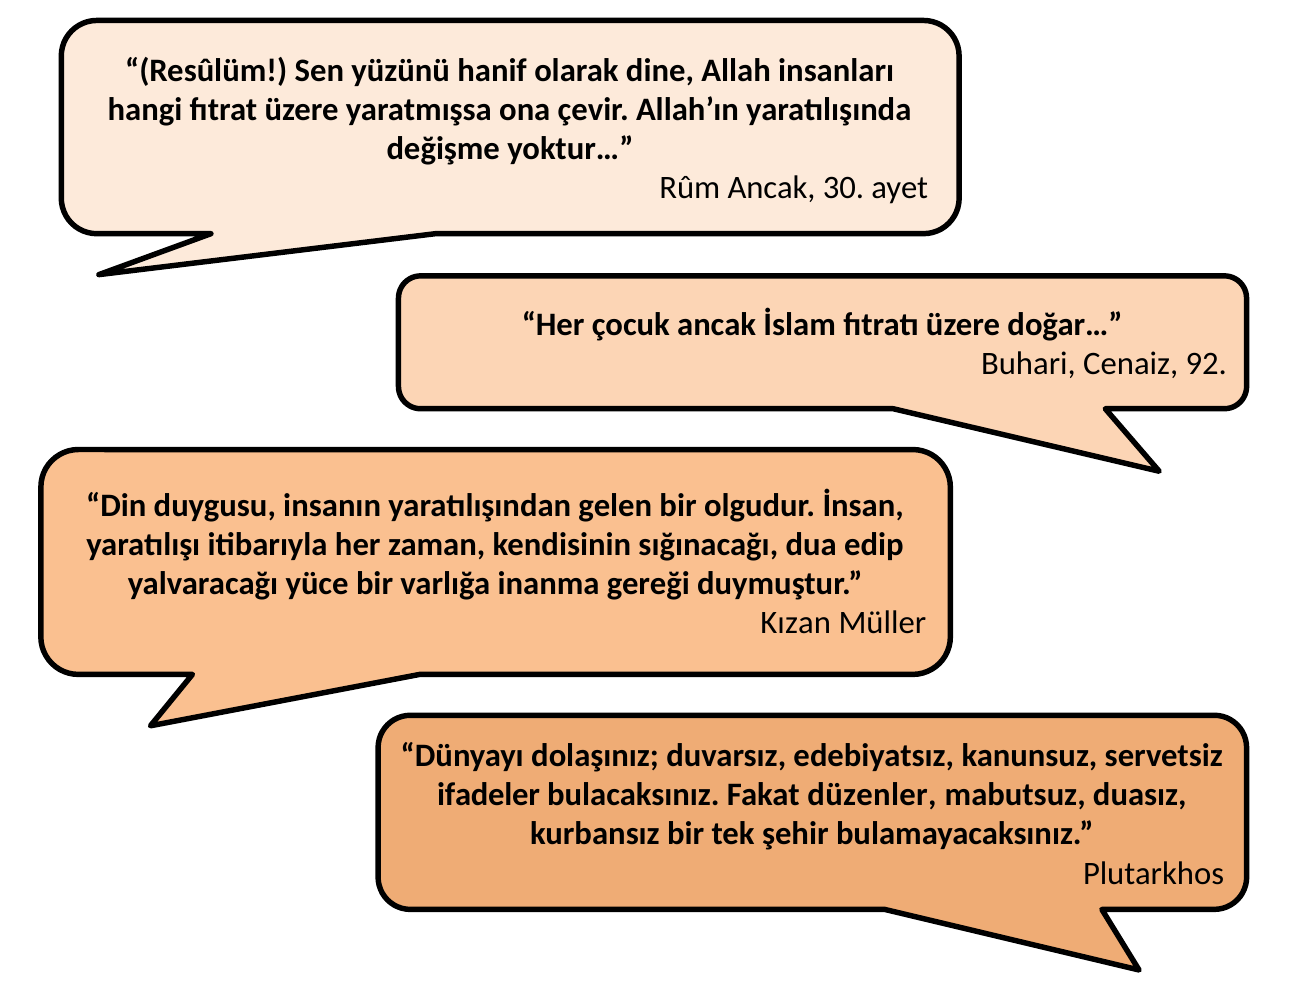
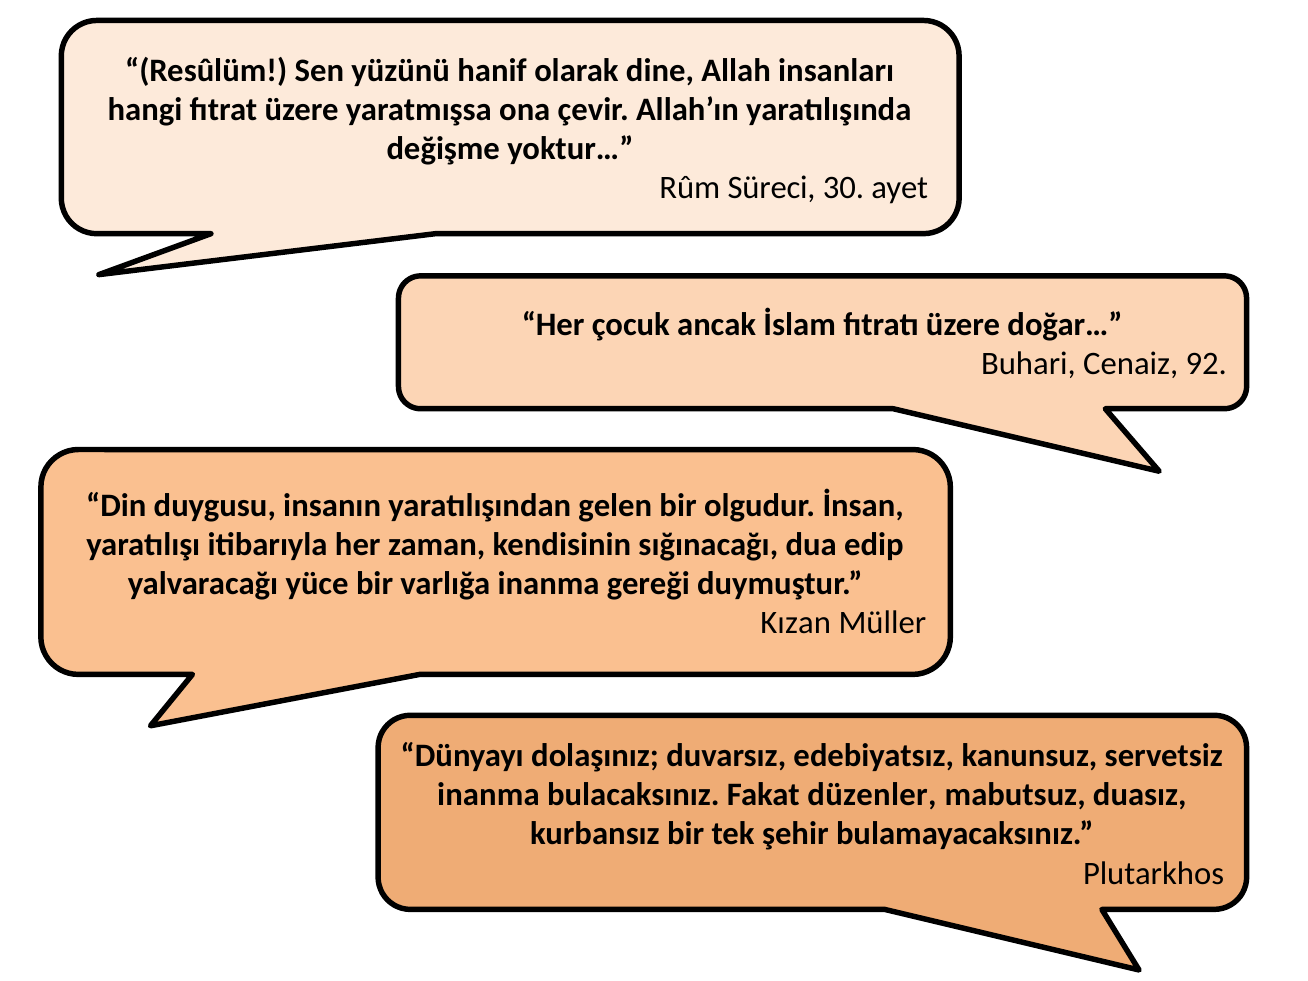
Rûm Ancak: Ancak -> Süreci (772, 188)
ifadeler: ifadeler -> inanma (488, 795)
